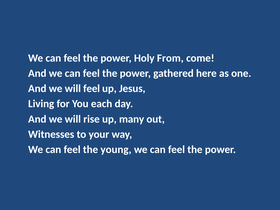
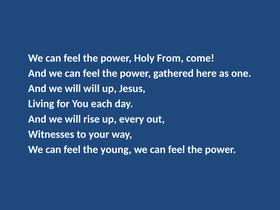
will feel: feel -> will (91, 89)
many: many -> every (132, 119)
